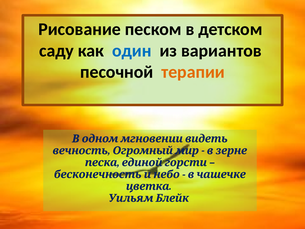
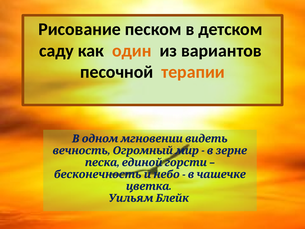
один colour: blue -> orange (132, 51)
